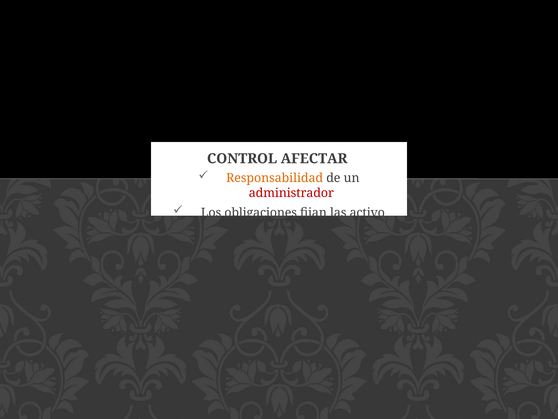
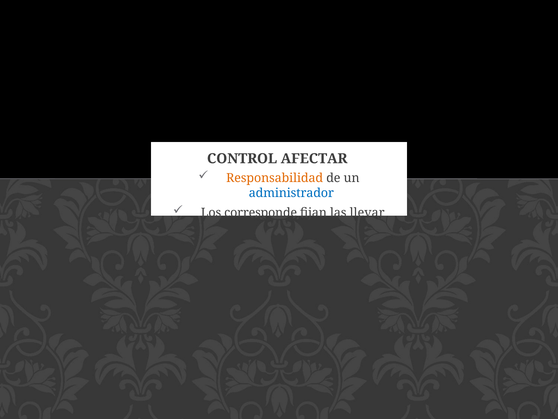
administrador colour: red -> blue (291, 193)
obligaciones: obligaciones -> corresponde (261, 212)
activo: activo -> llevar (367, 212)
